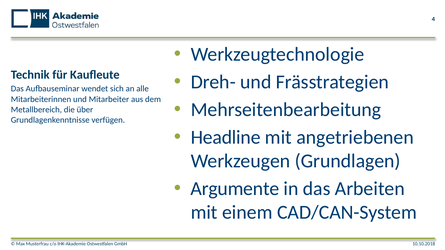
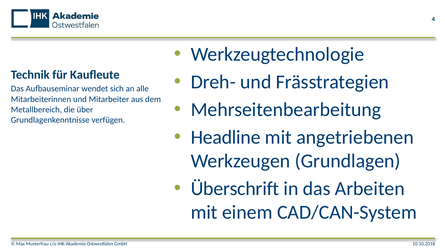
Argumente: Argumente -> Überschrift (235, 189)
